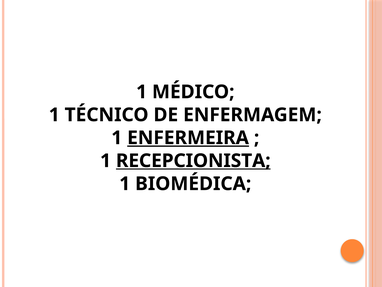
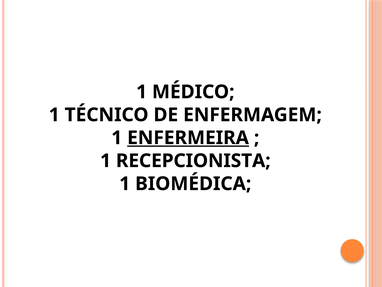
RECEPCIONISTA underline: present -> none (193, 161)
